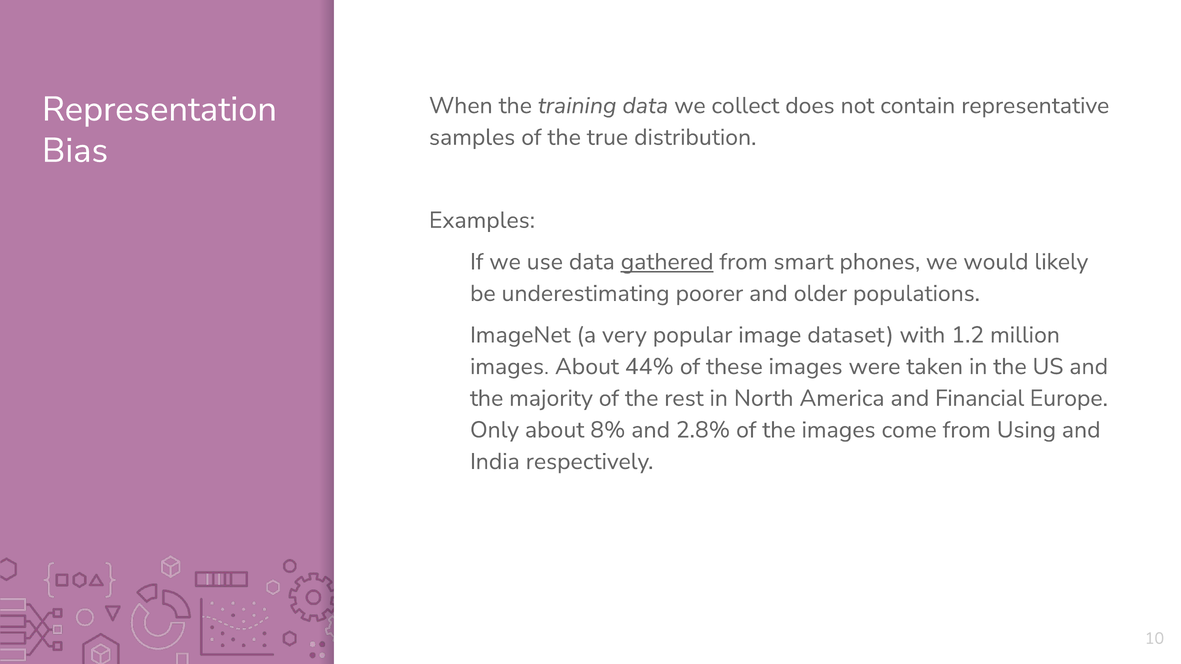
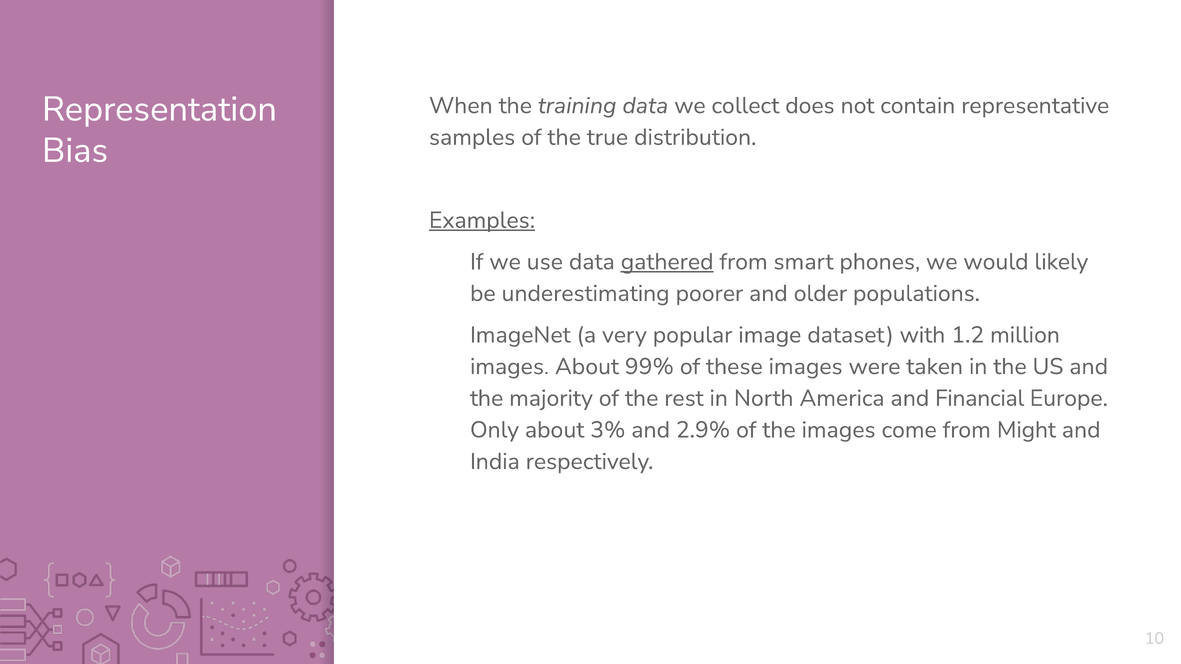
Examples underline: none -> present (482, 220)
44%: 44% -> 99% (649, 367)
8%: 8% -> 3% (608, 430)
2.8%: 2.8% -> 2.9% (703, 430)
Using: Using -> Might (1026, 430)
